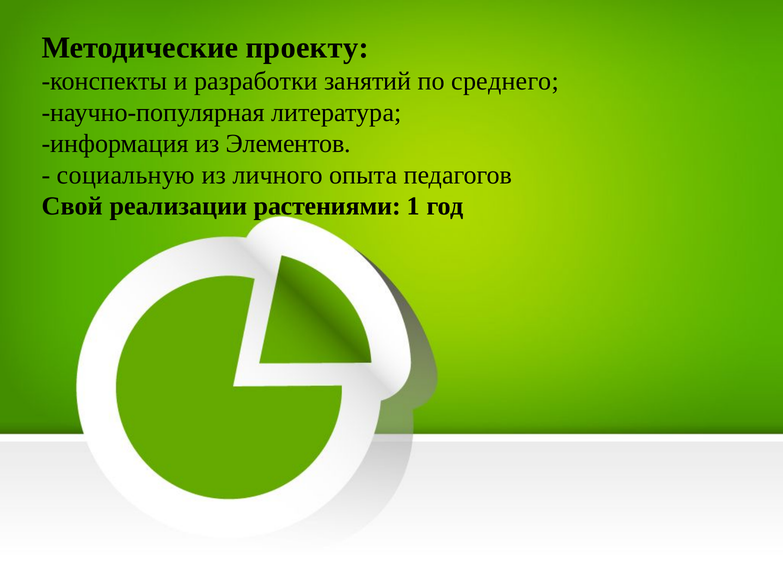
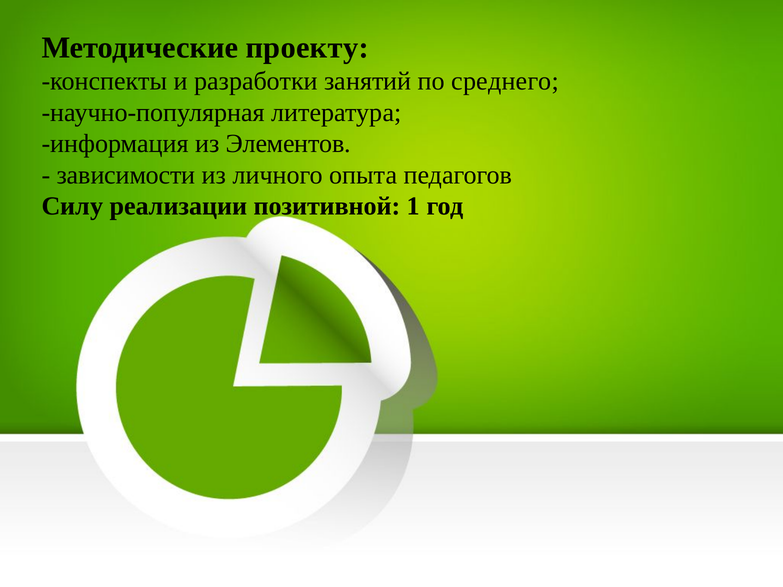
социальную: социальную -> зависимости (126, 175)
Свой: Свой -> Силу (72, 206)
растениями: растениями -> позитивной (327, 206)
